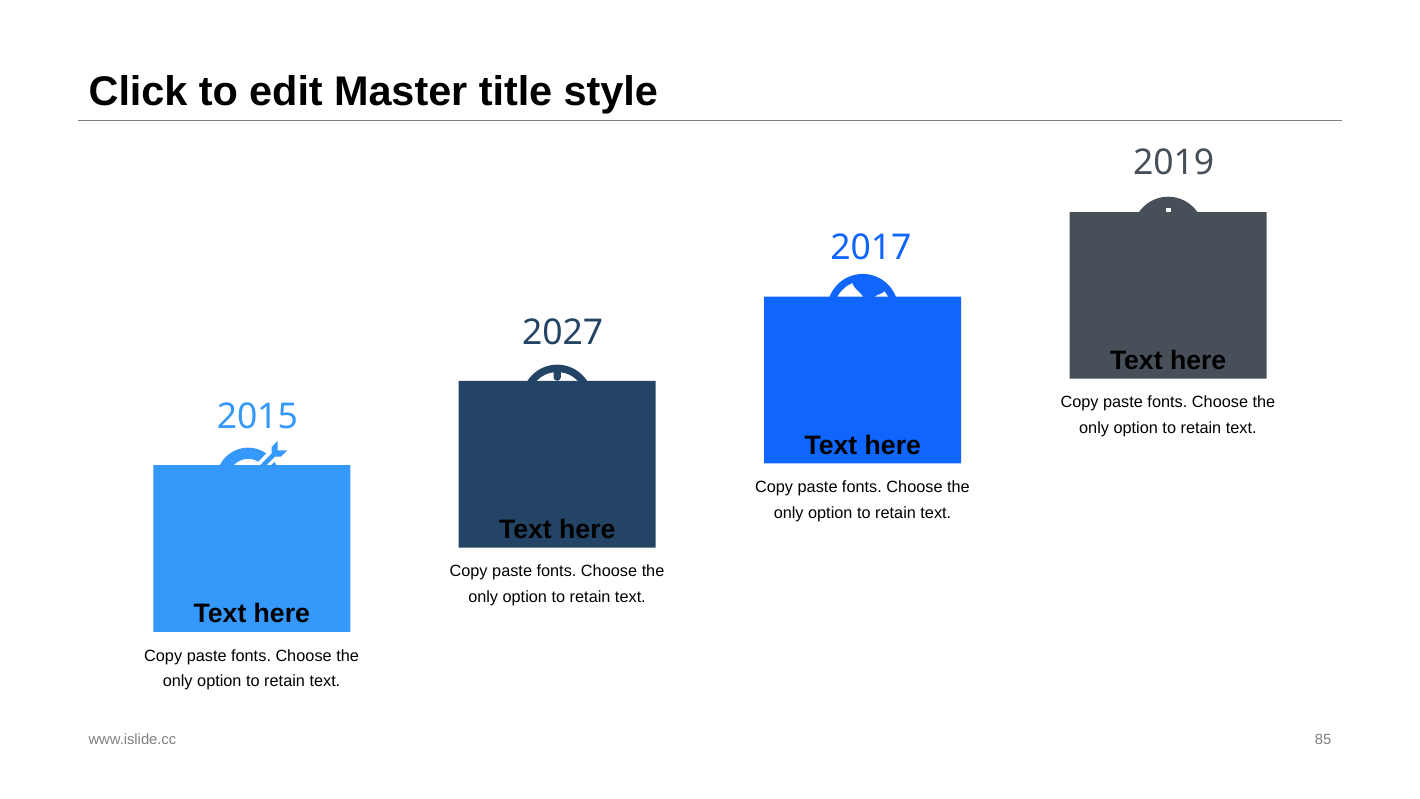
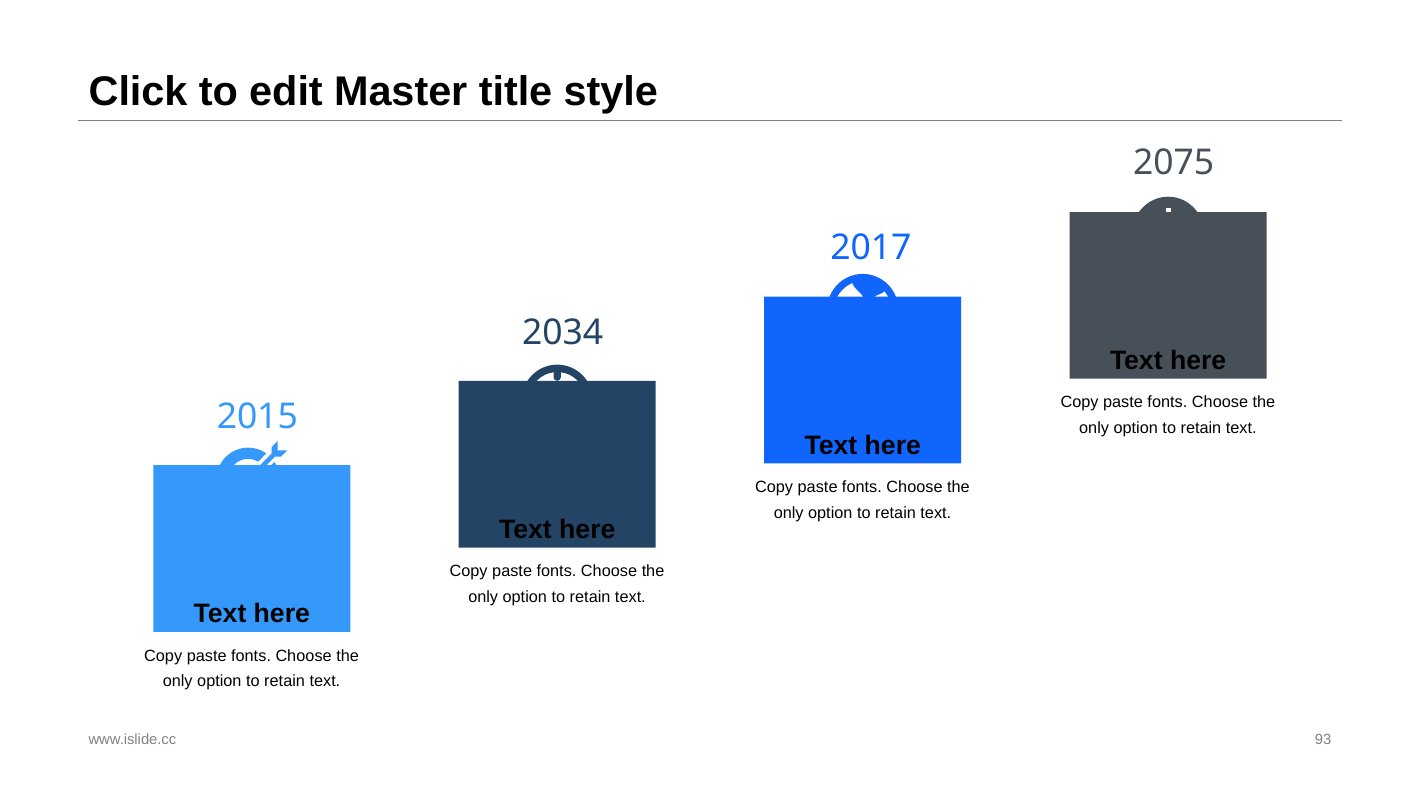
2019: 2019 -> 2075 (1174, 163)
2027: 2027 -> 2034 (563, 332)
85: 85 -> 93 (1323, 740)
